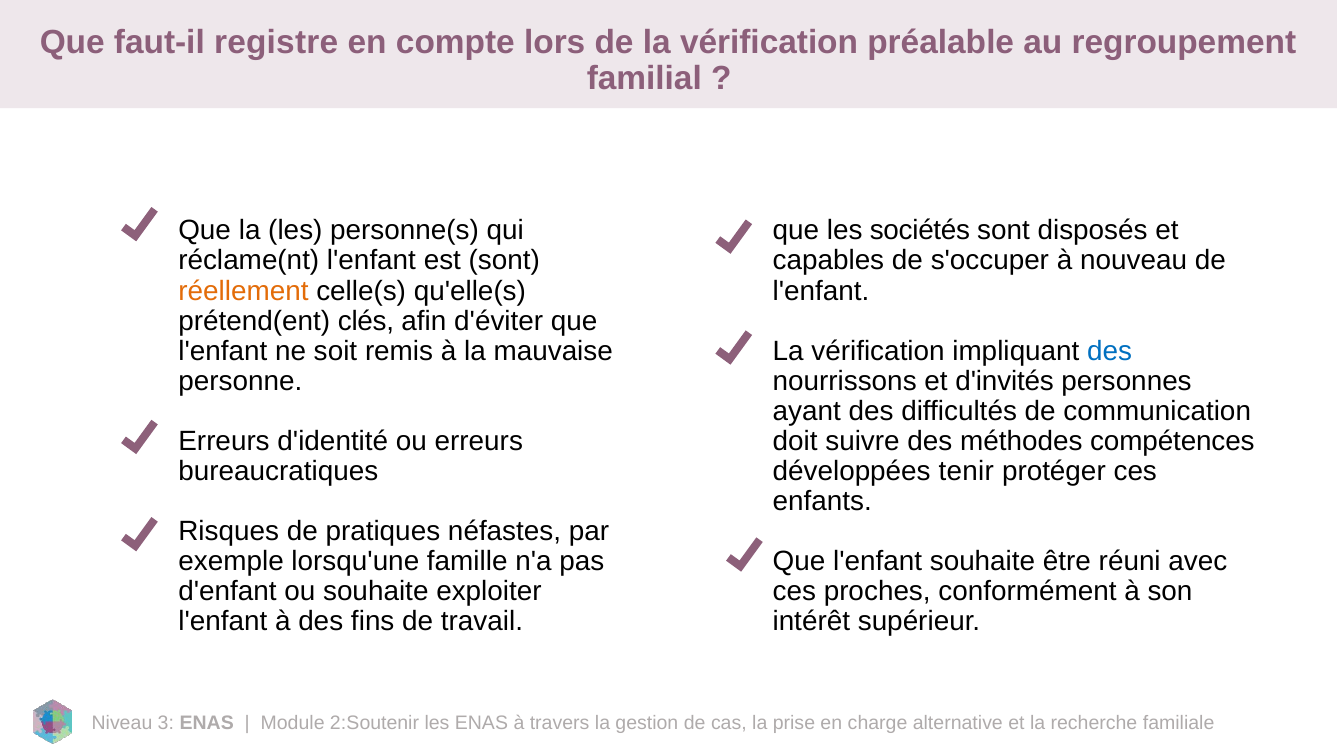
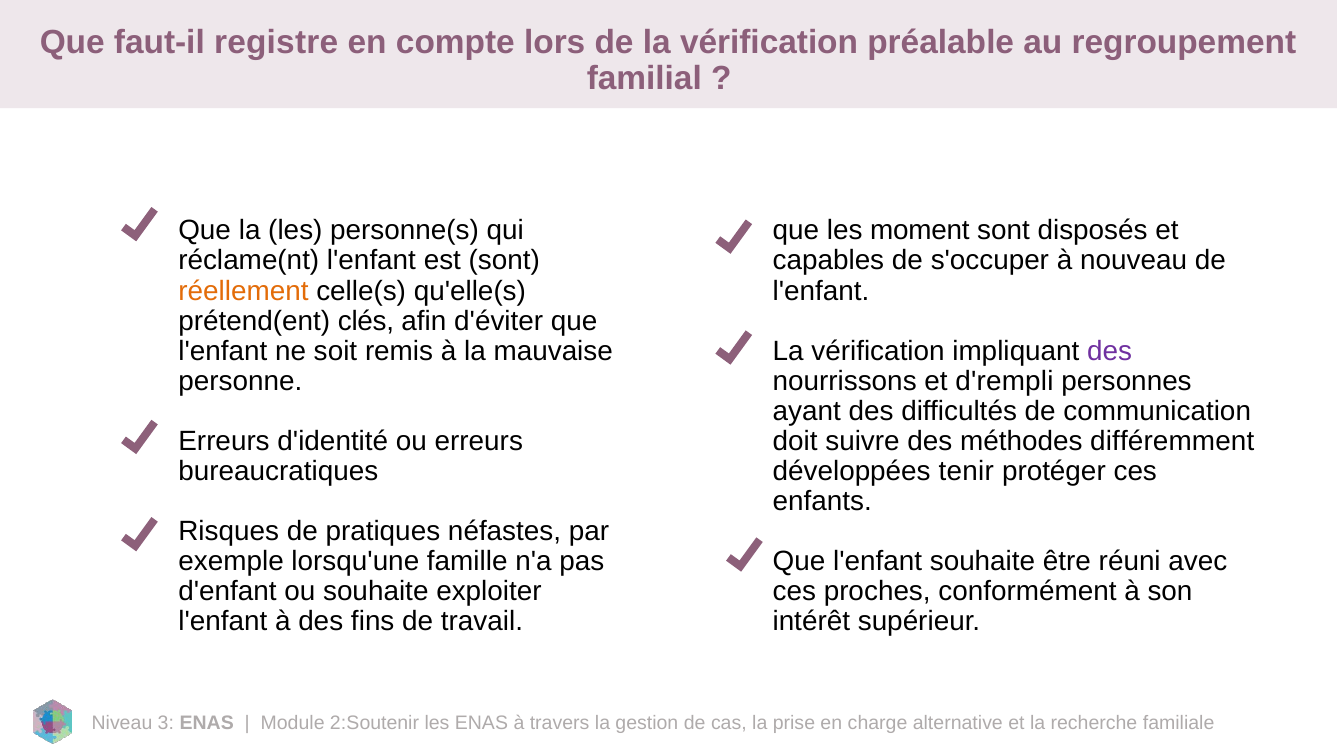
sociétés: sociétés -> moment (920, 231)
des colour: blue -> purple (1110, 351)
d'invités: d'invités -> d'rempli (1004, 381)
compétences: compétences -> différemment (1172, 441)
